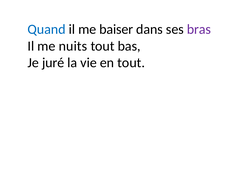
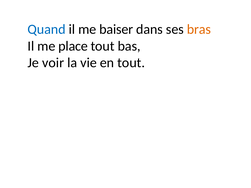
bras colour: purple -> orange (199, 29)
nuits: nuits -> place (73, 46)
juré: juré -> voir (53, 63)
